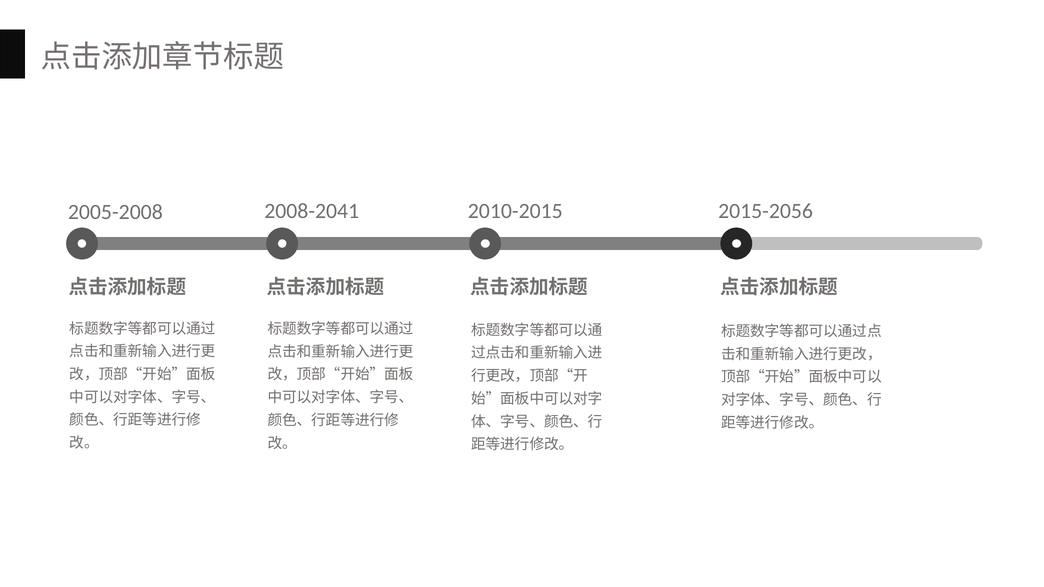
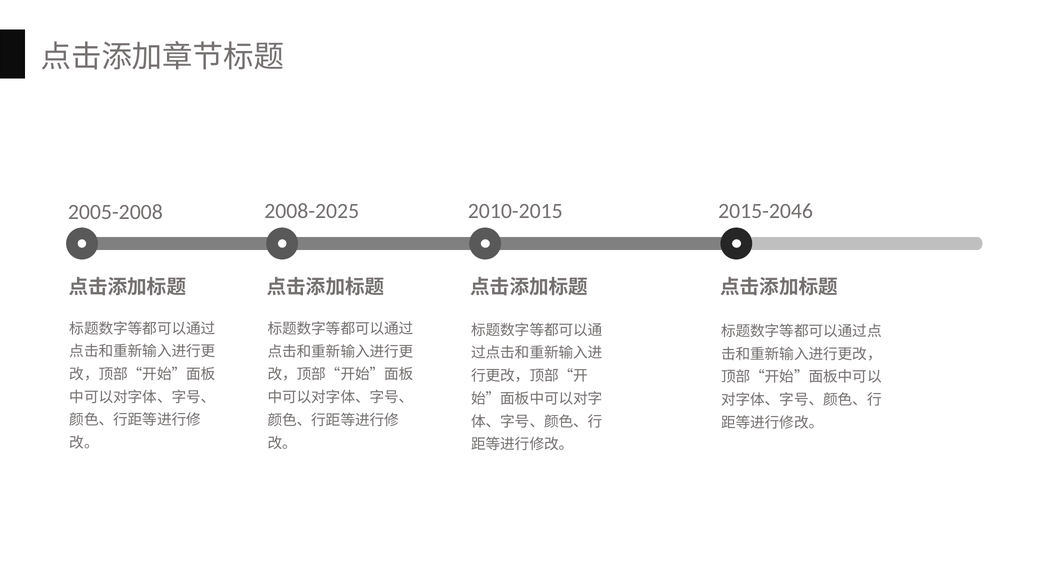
2008-2041: 2008-2041 -> 2008-2025 (312, 211)
2015-2056: 2015-2056 -> 2015-2046 (766, 211)
